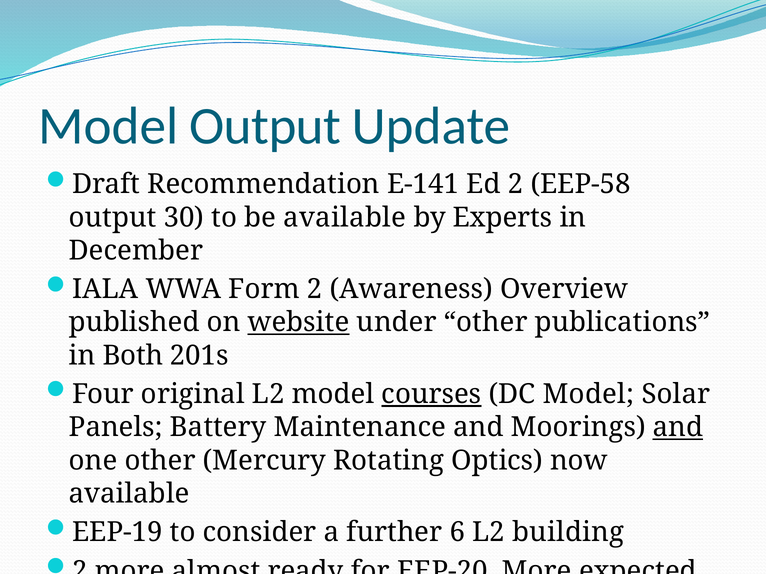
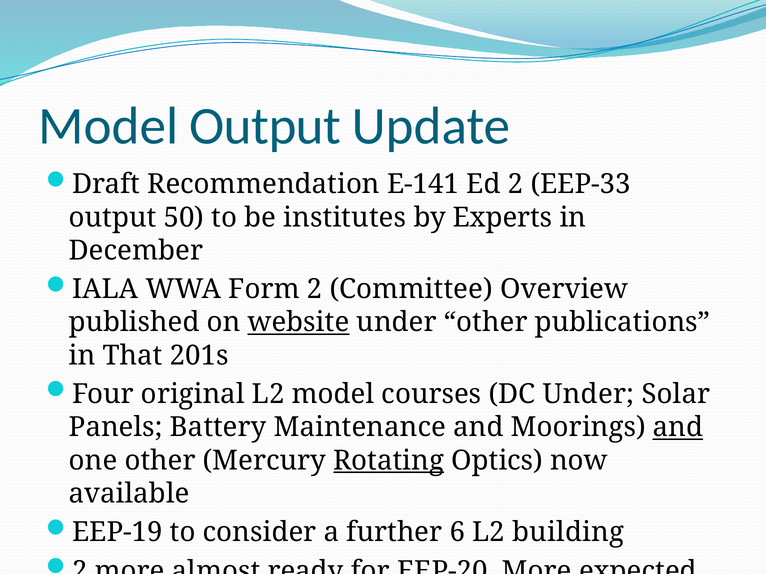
EEP-58: EEP-58 -> EEP-33 (581, 184)
30: 30 -> 50 (184, 218)
be available: available -> institutes (345, 218)
Awareness: Awareness -> Committee (411, 289)
Both: Both -> That (133, 356)
courses underline: present -> none (431, 395)
DC Model: Model -> Under (588, 395)
Rotating underline: none -> present (389, 461)
